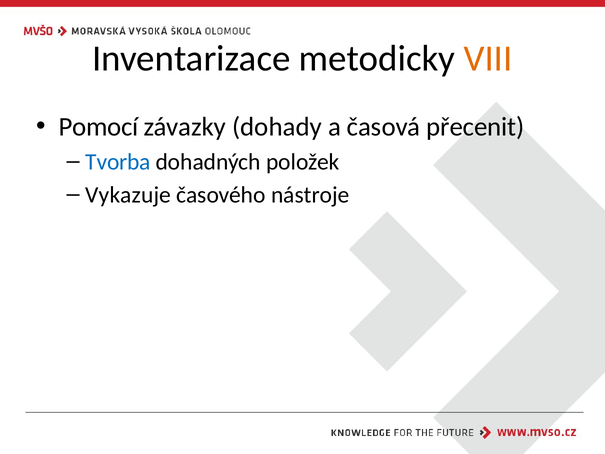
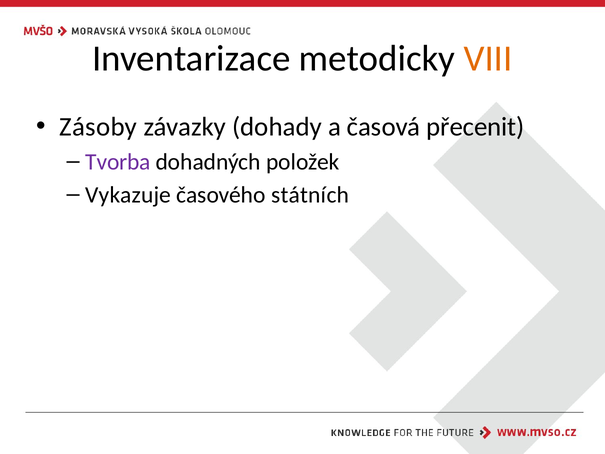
Pomocí: Pomocí -> Zásoby (98, 127)
Tvorba colour: blue -> purple (118, 162)
nástroje: nástroje -> státních (310, 195)
